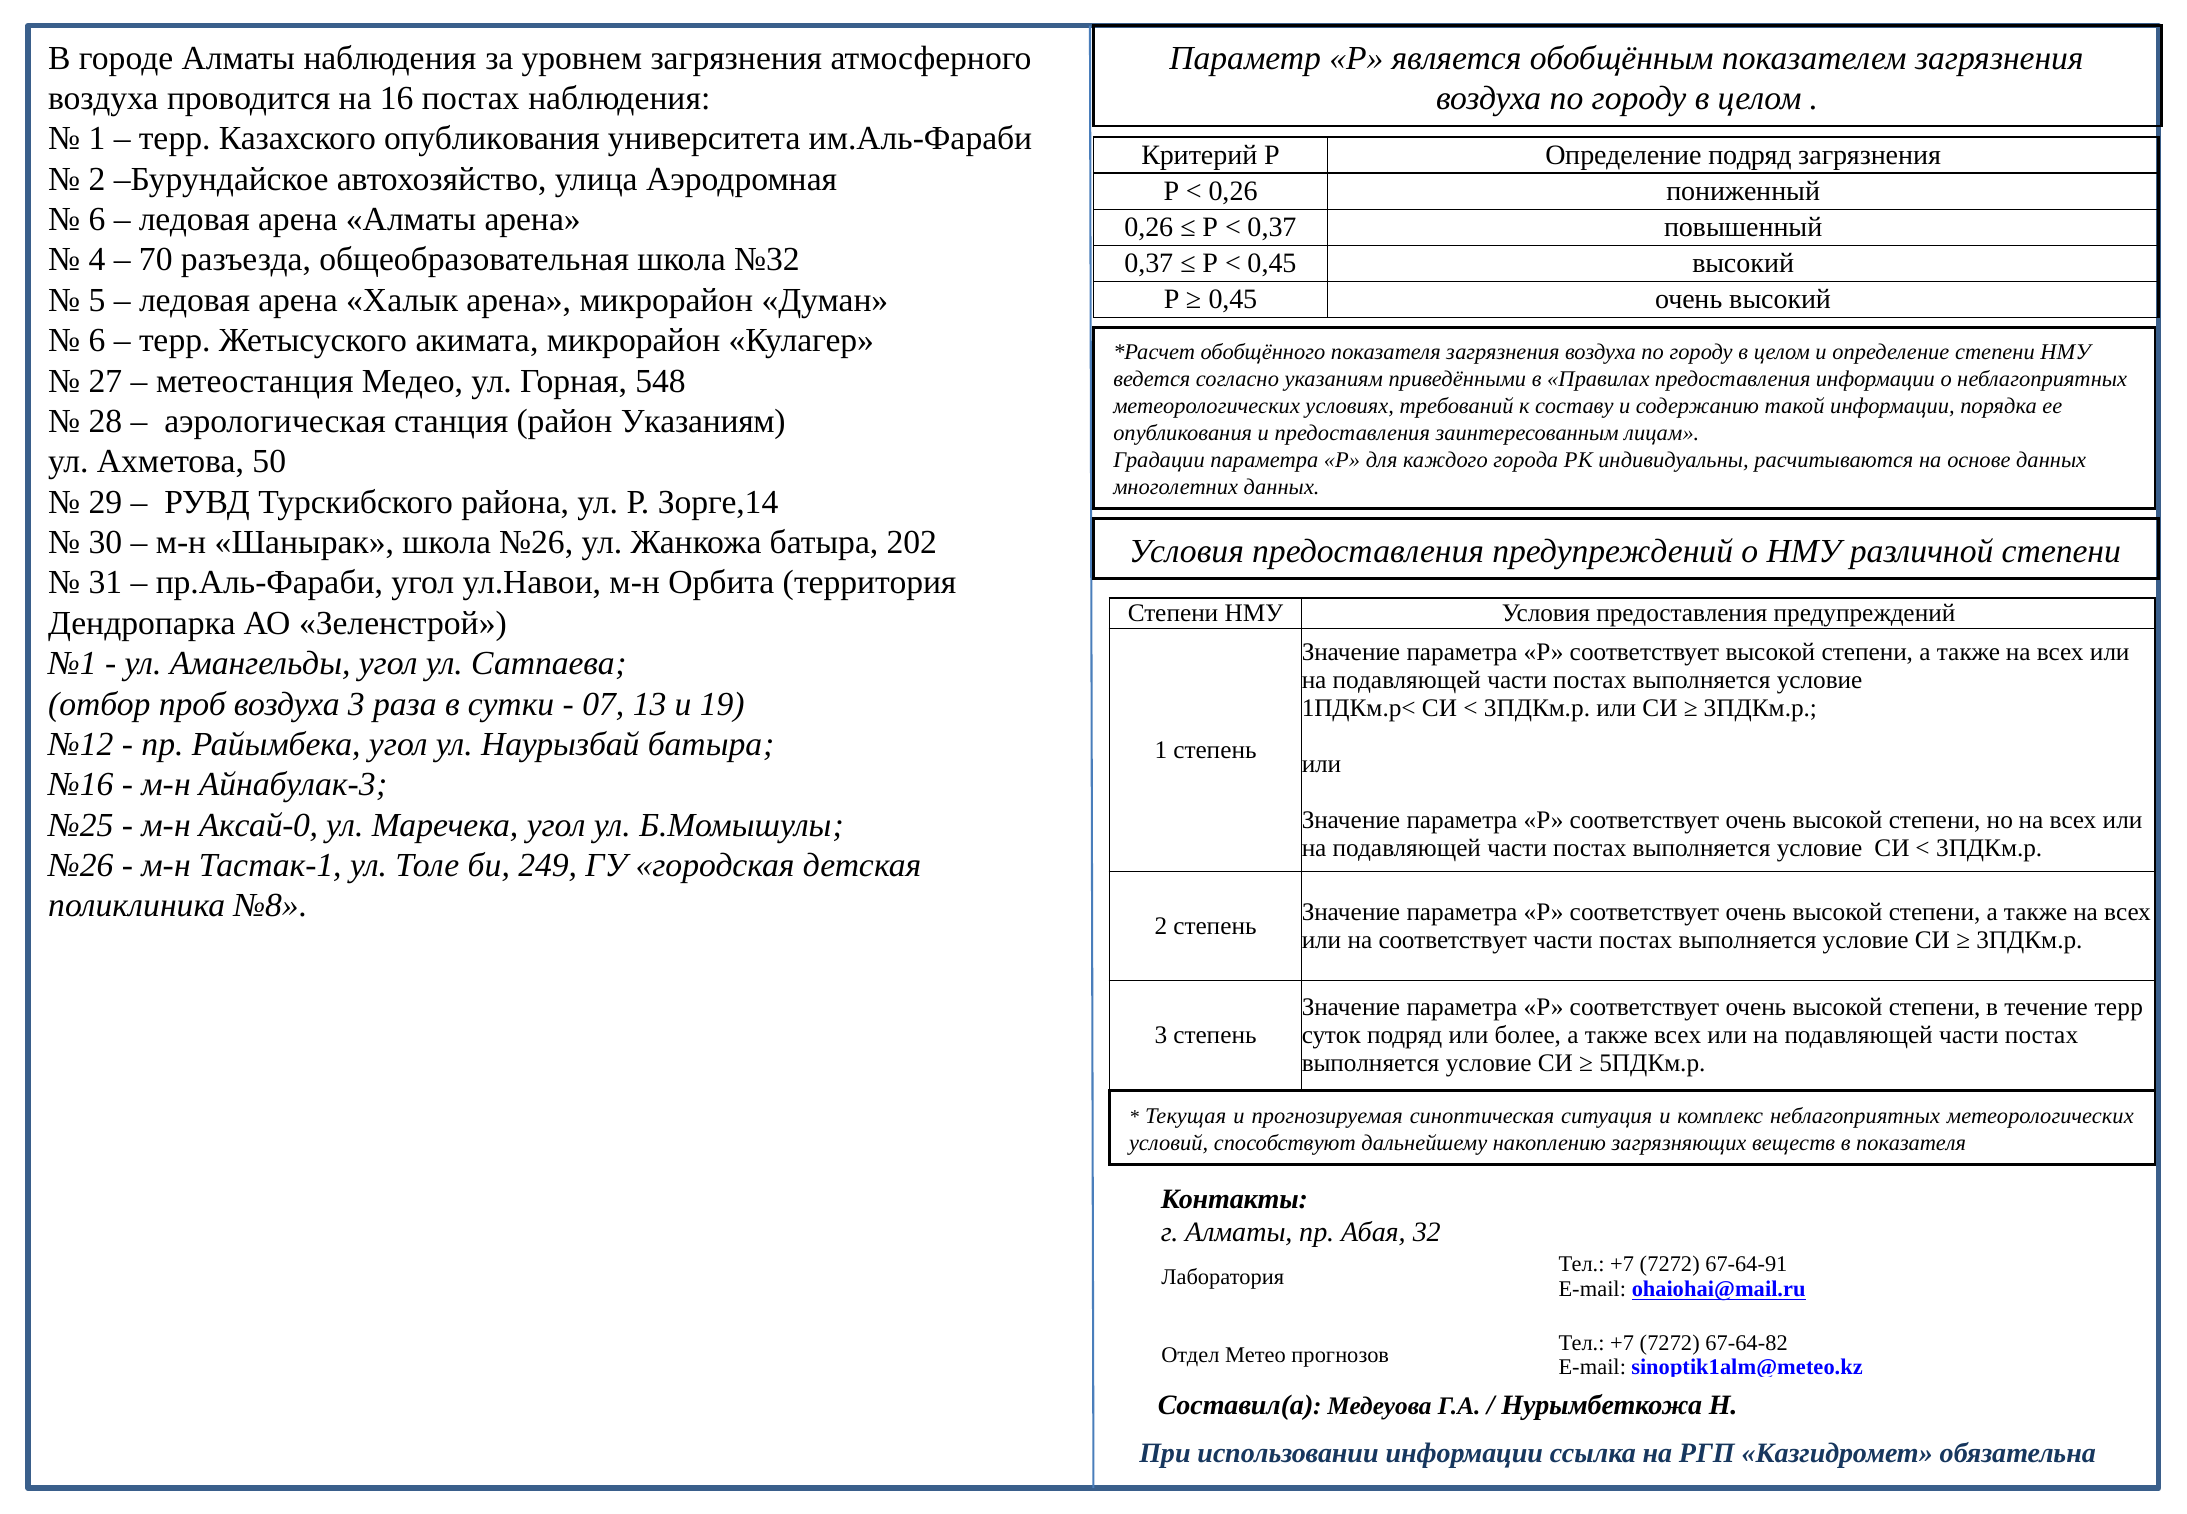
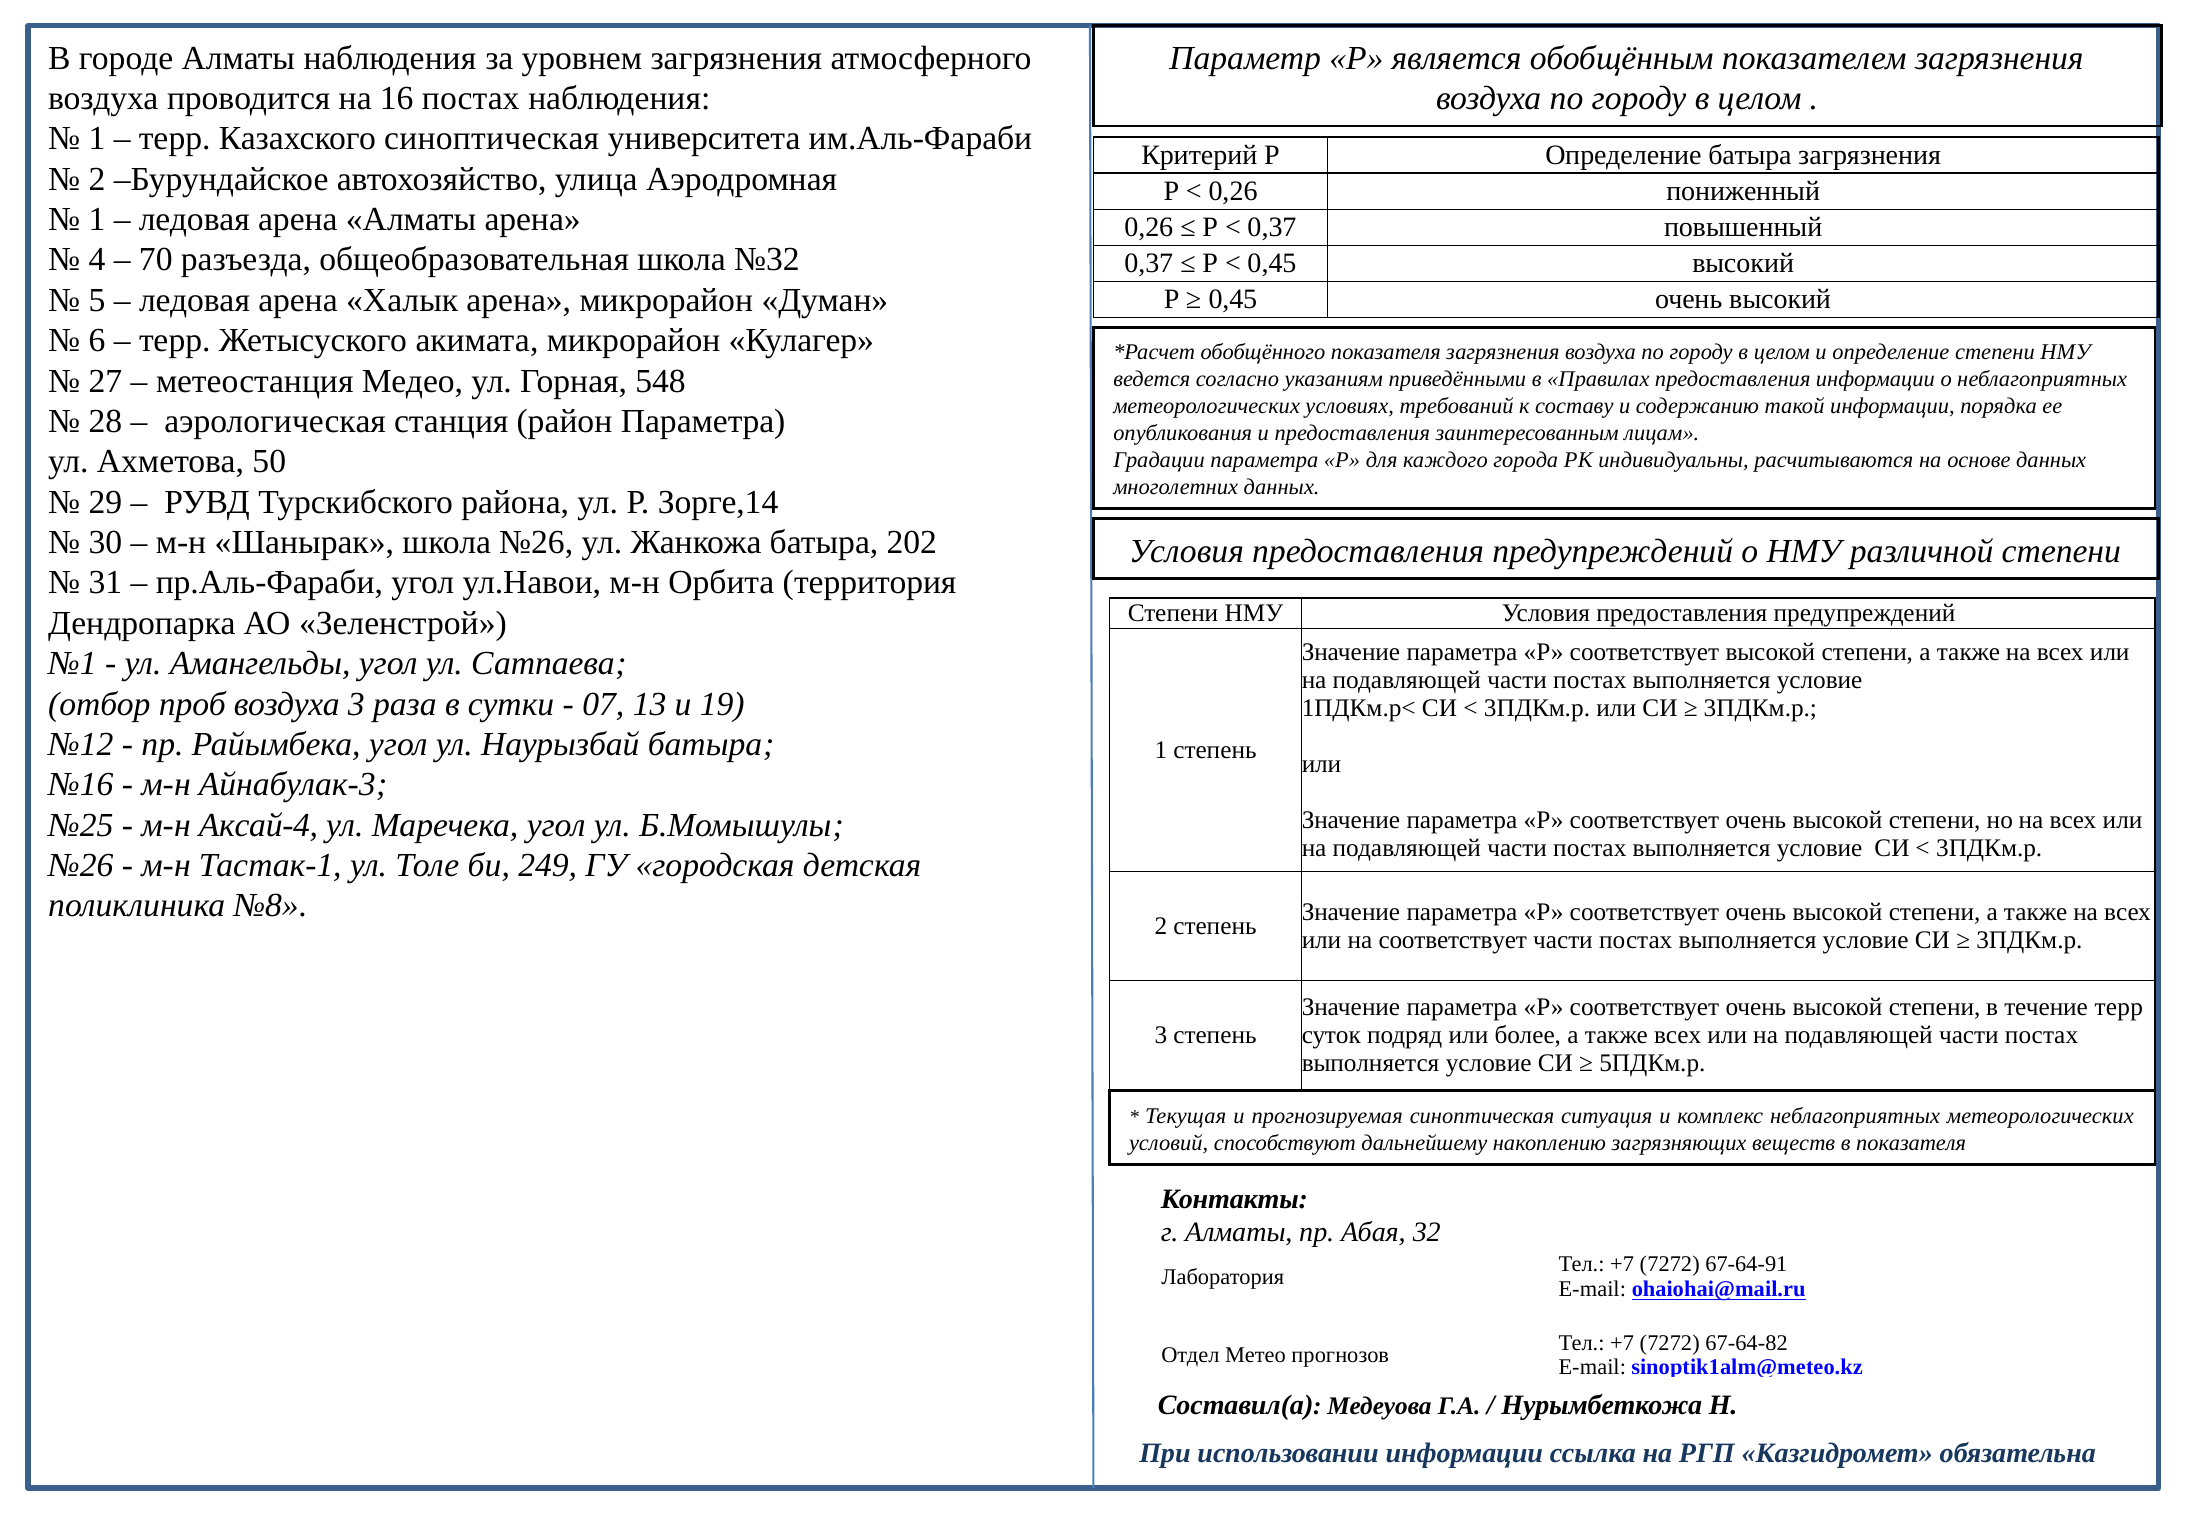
Казахского опубликования: опубликования -> синоптическая (492, 139)
Определение подряд: подряд -> батыра (1750, 155)
6: 6 -> 1 (97, 219)
район Указаниям: Указаниям -> Параметра (703, 421)
Аксай-0: Аксай-0 -> Аксай-4 (259, 825)
